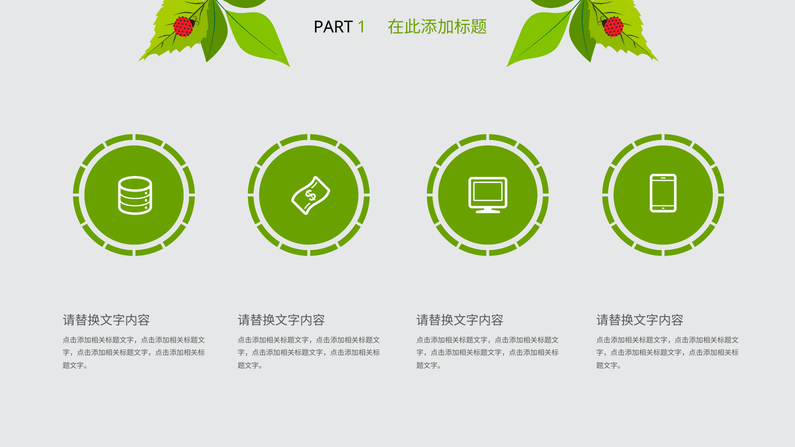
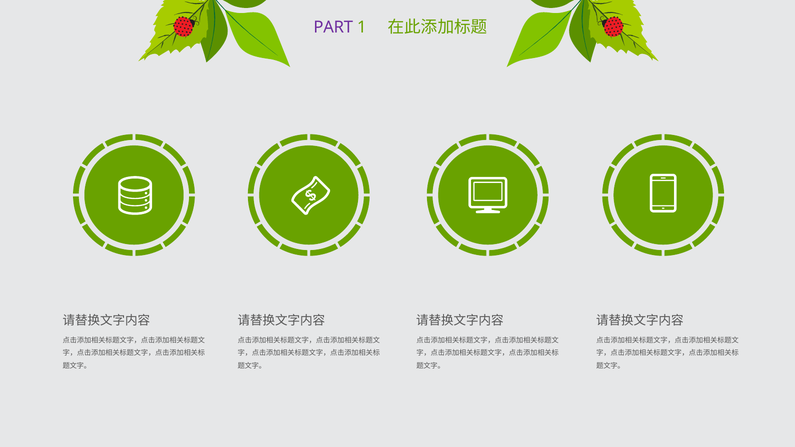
PART colour: black -> purple (333, 28)
